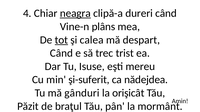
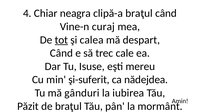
neagra underline: present -> none (75, 13)
clipă-a dureri: dureri -> braţul (139, 13)
plâns: plâns -> curaj (103, 27)
trist: trist -> cale (125, 53)
orişicât: orişicât -> iubirea (128, 93)
